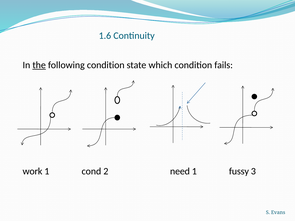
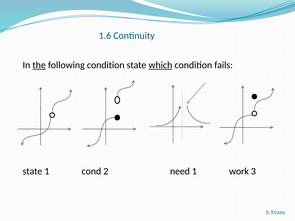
which underline: none -> present (160, 65)
work: work -> state (32, 171)
fussy: fussy -> work (239, 171)
